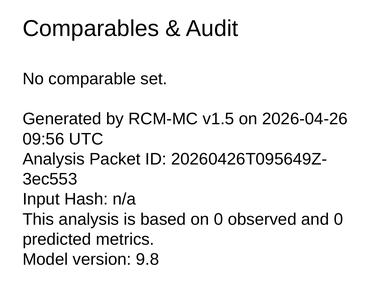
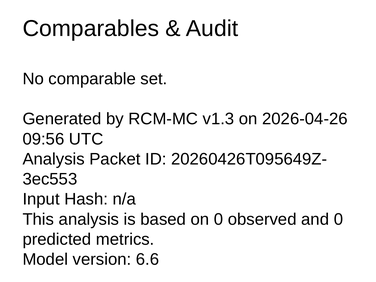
v1.5: v1.5 -> v1.3 (218, 119)
9.8: 9.8 -> 6.6 (147, 259)
